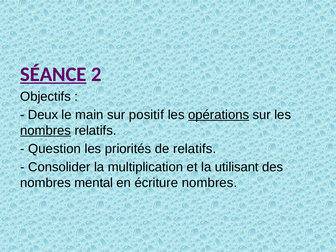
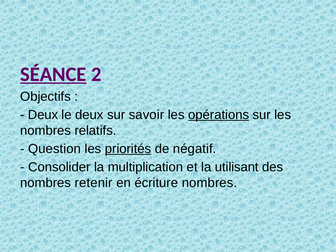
le main: main -> deux (89, 115)
positif: positif -> savoir (146, 115)
nombres underline: present -> none (46, 130)
priorités underline: none -> present (128, 149)
de relatifs: relatifs -> négatif (195, 149)
mental: mental -> retenir (94, 183)
